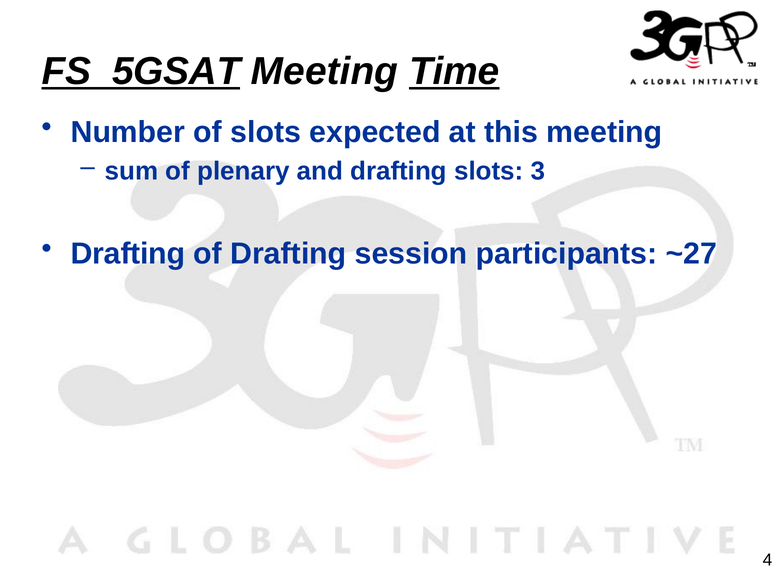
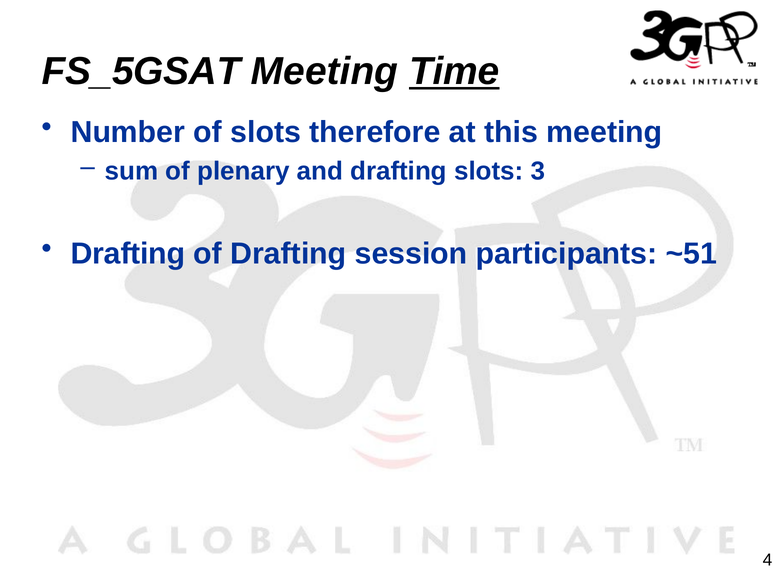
FS_5GSAT underline: present -> none (141, 71)
expected: expected -> therefore (375, 132)
~27: ~27 -> ~51 (691, 254)
